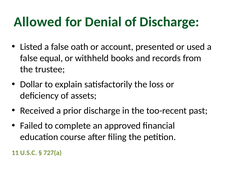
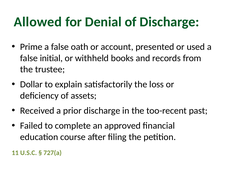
Listed: Listed -> Prime (31, 47)
equal: equal -> initial (51, 58)
